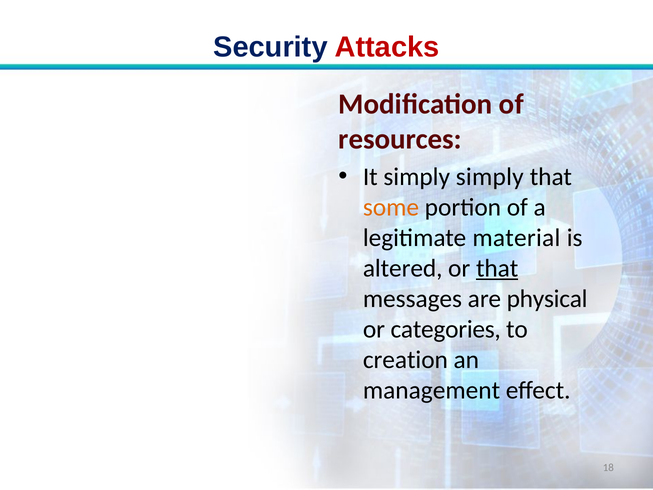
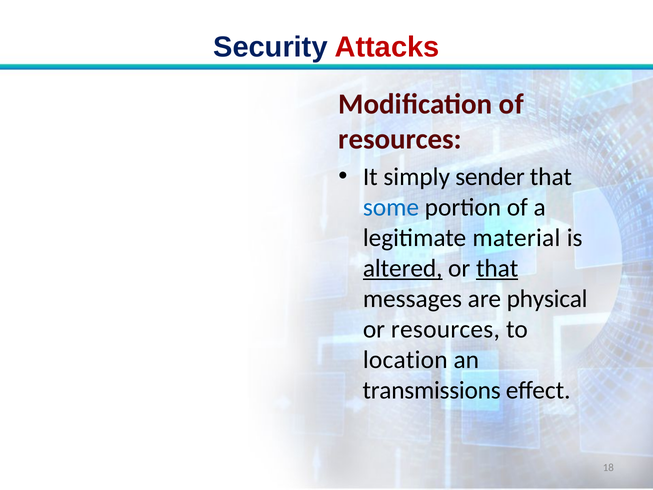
simply simply: simply -> sender (490, 177)
some colour: orange -> blue (391, 207)
altered underline: none -> present (403, 268)
or categories: categories -> resources (445, 329)
creation: creation -> location (405, 360)
management: management -> transmissions (432, 390)
